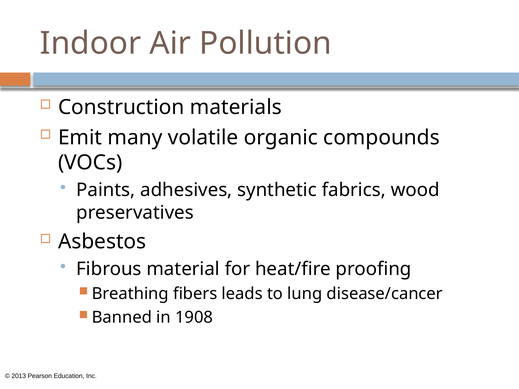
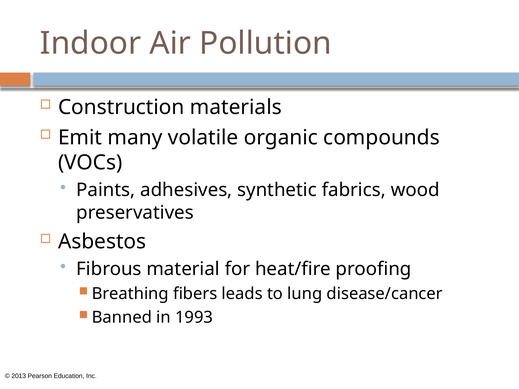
1908: 1908 -> 1993 (194, 317)
